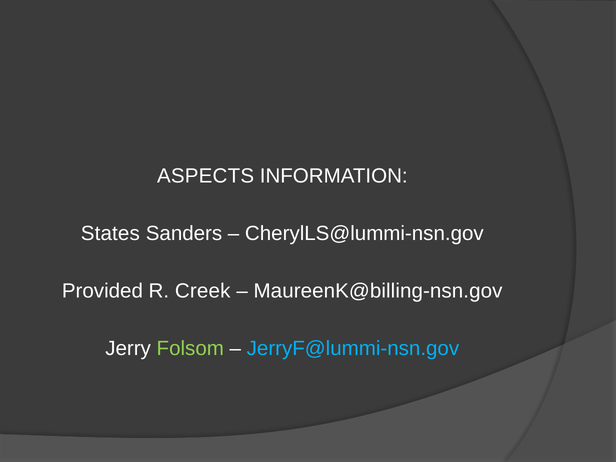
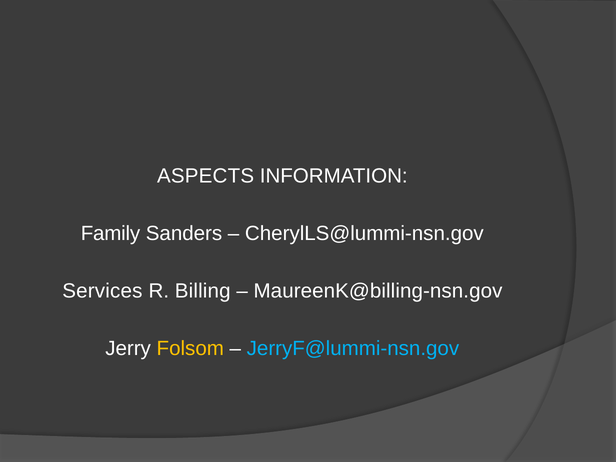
States: States -> Family (111, 233)
Provided: Provided -> Services (102, 291)
Creek: Creek -> Billing (203, 291)
Folsom colour: light green -> yellow (190, 348)
